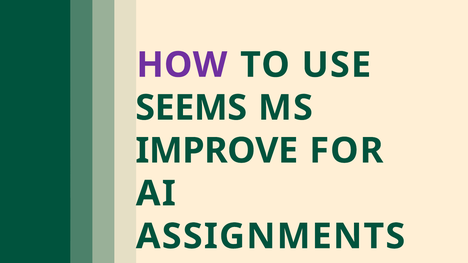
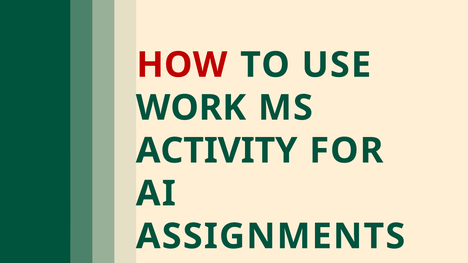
HOW colour: purple -> red (182, 65)
SEEMS: SEEMS -> WORK (191, 108)
IMPROVE: IMPROVE -> ACTIVITY (217, 151)
